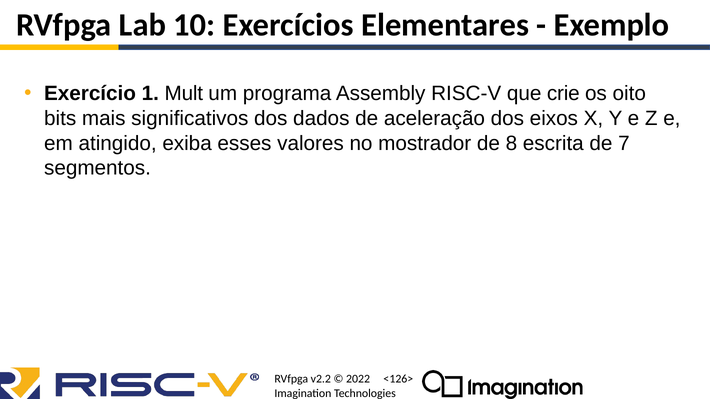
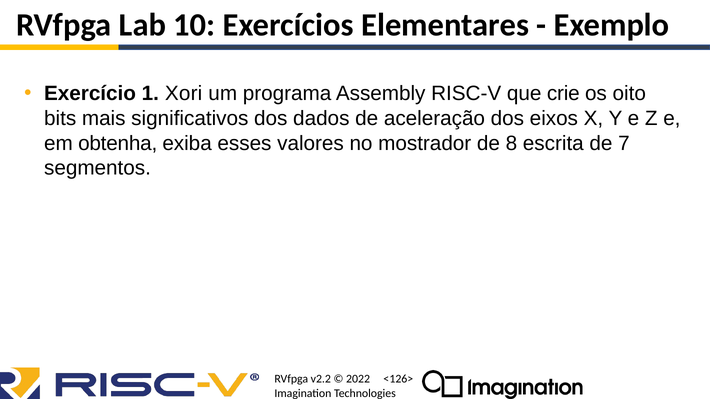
Mult: Mult -> Xori (184, 94)
atingido: atingido -> obtenha (118, 143)
